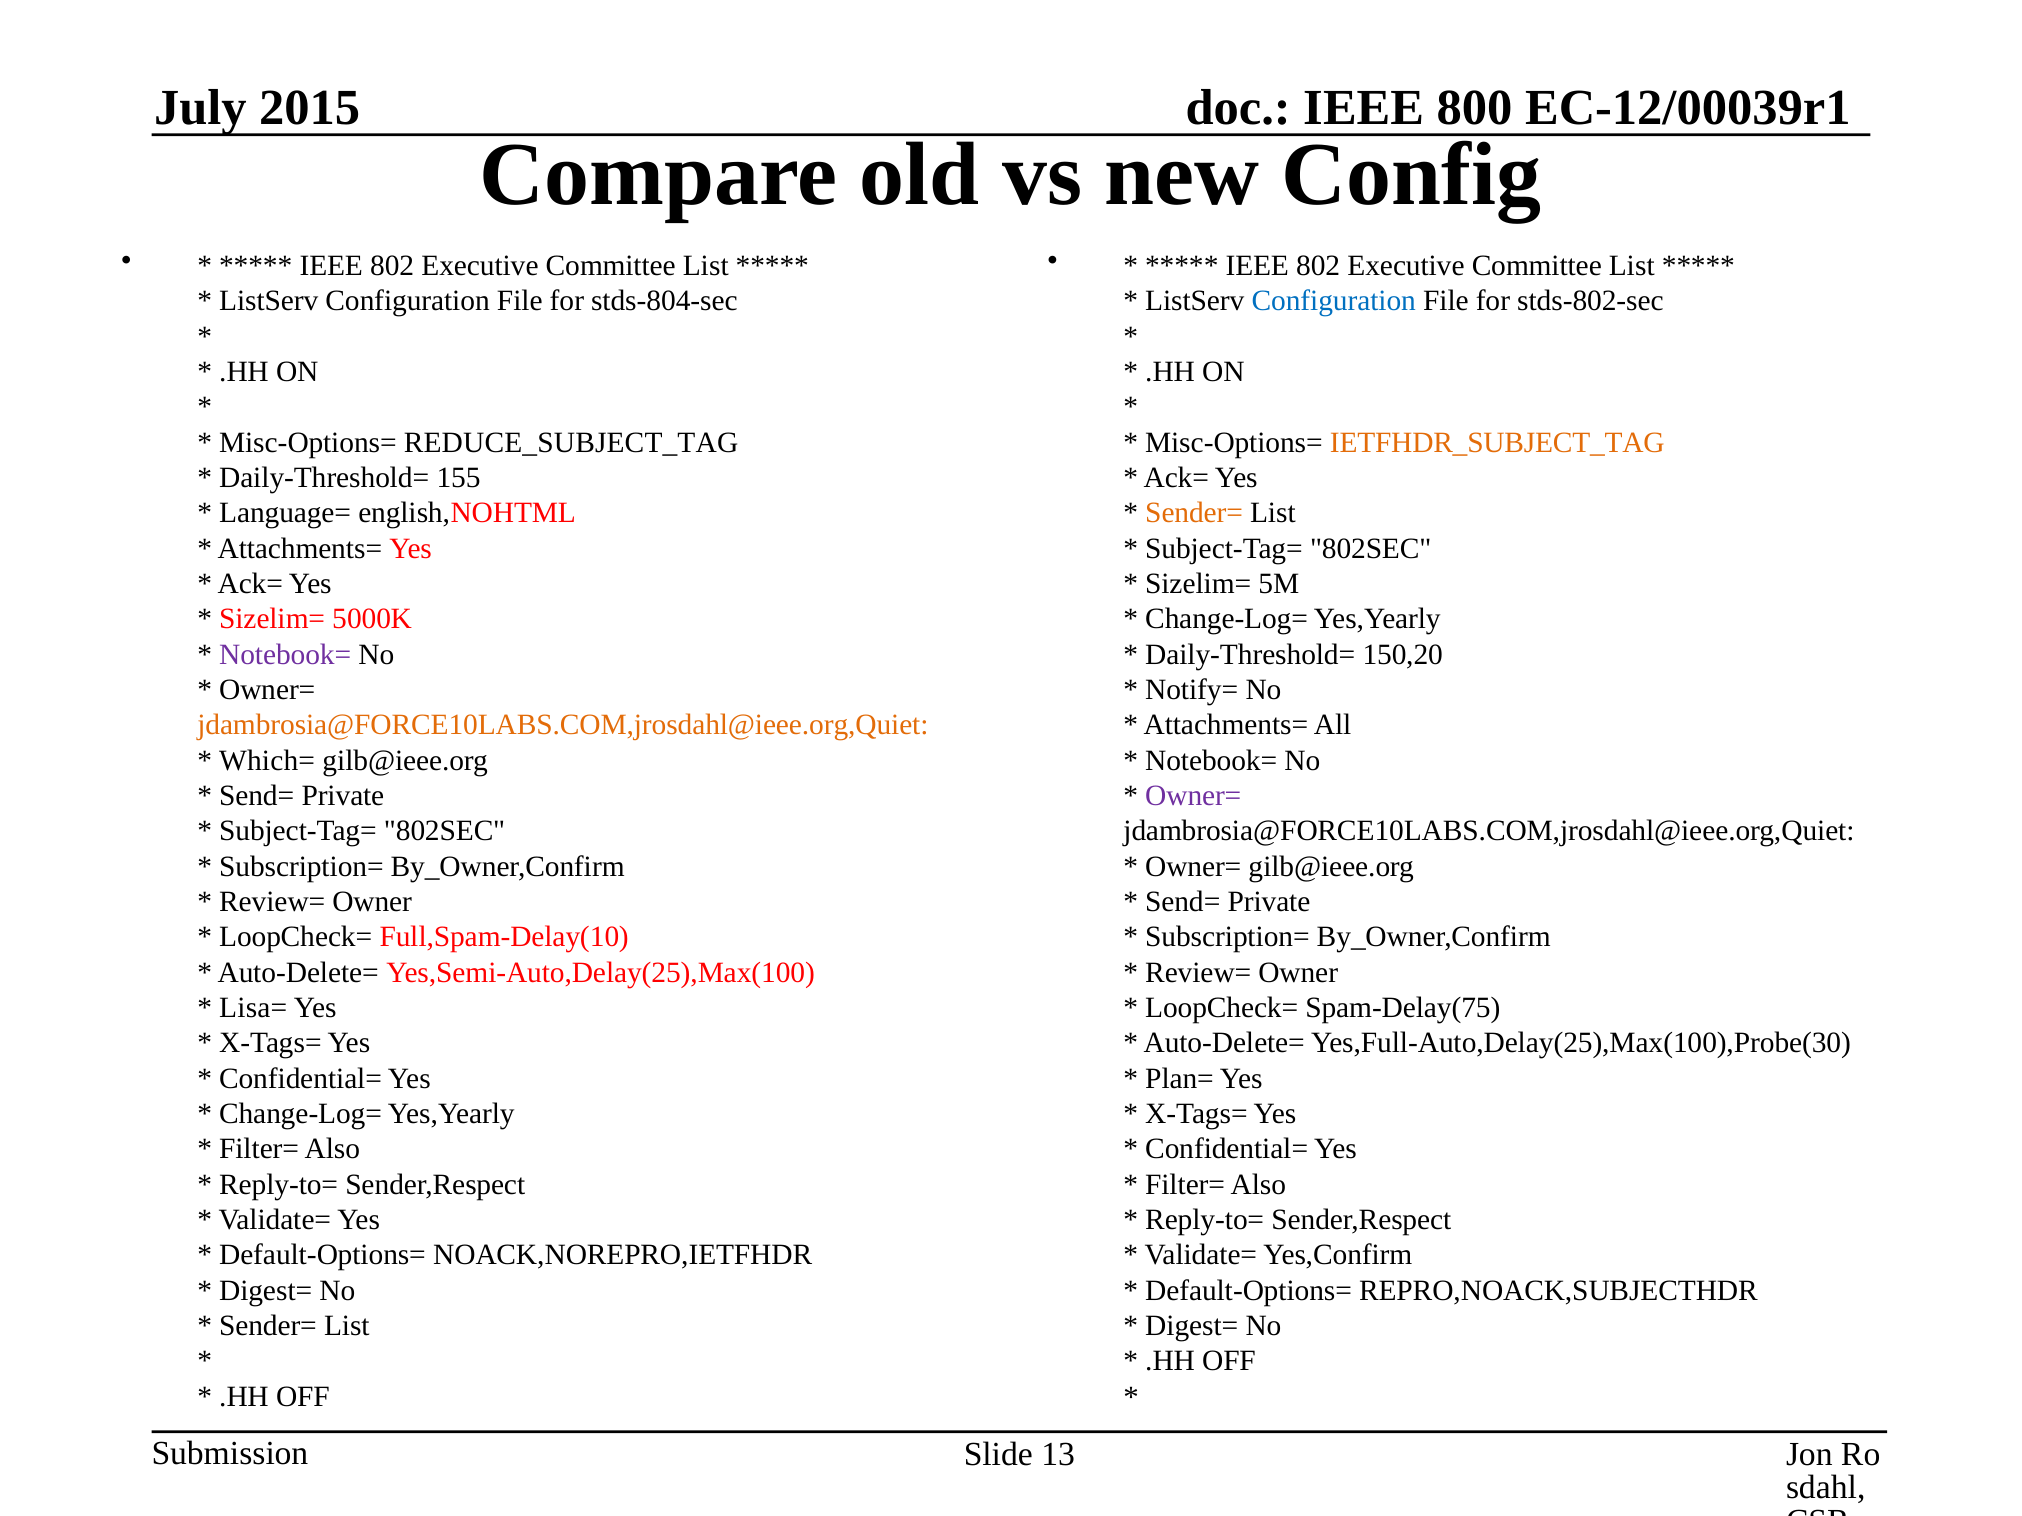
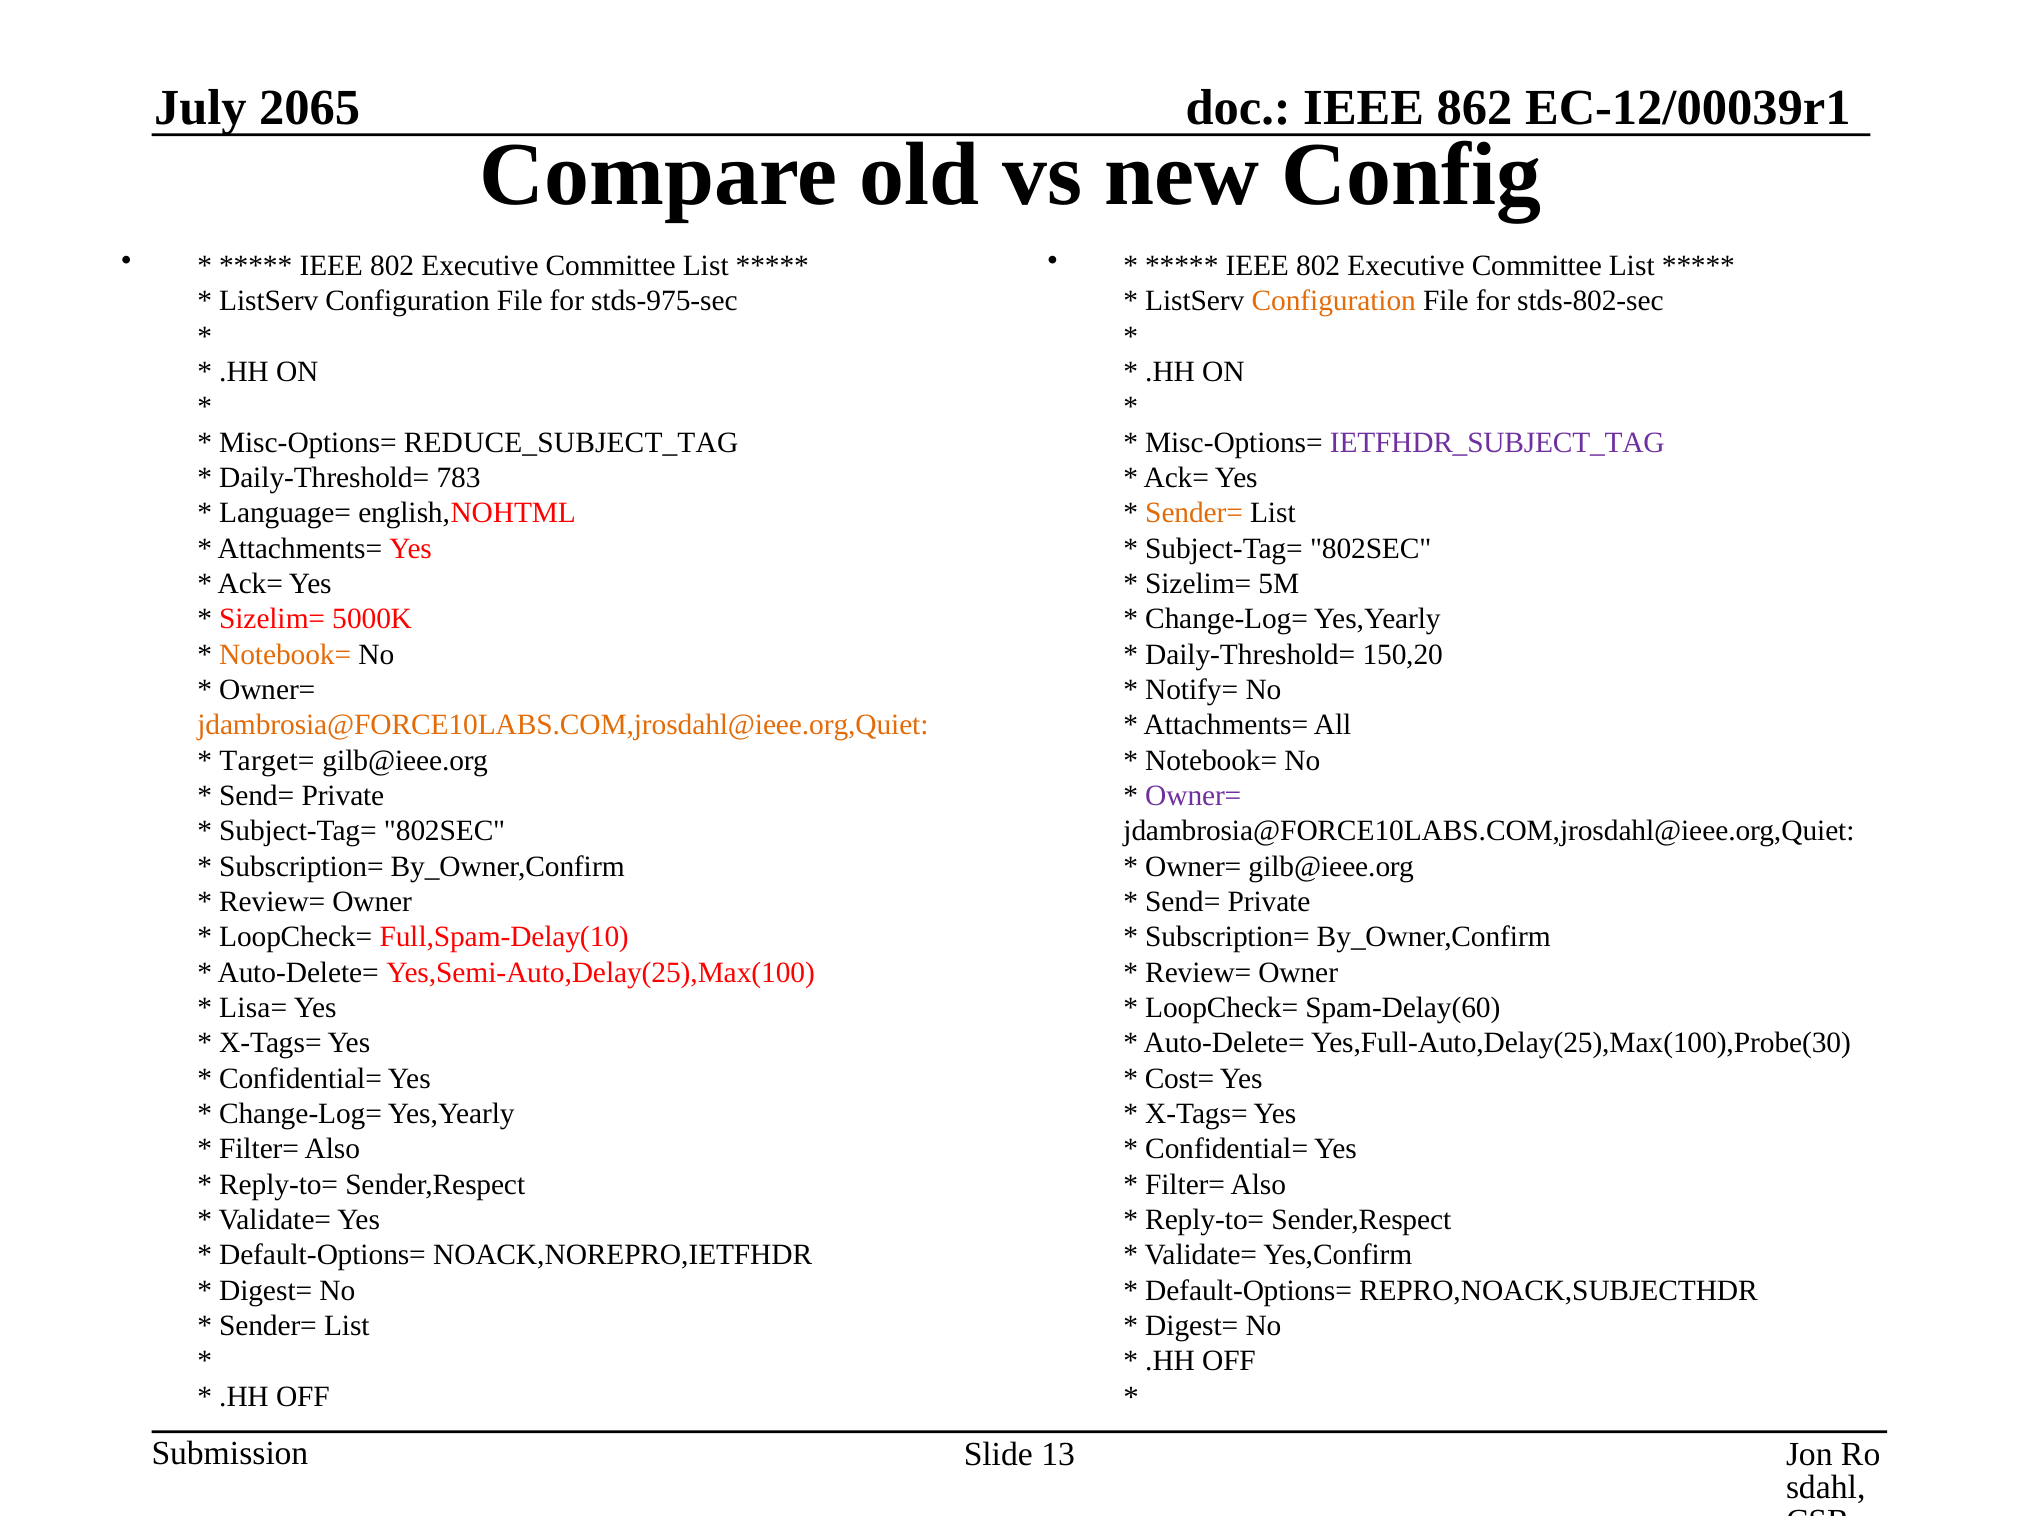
2015: 2015 -> 2065 (310, 108)
800: 800 -> 862 (1474, 108)
stds-804-sec: stds-804-sec -> stds-975-sec (664, 301)
Configuration colour: blue -> orange (1334, 301)
IETFHDR_SUBJECT_TAG colour: orange -> purple (1497, 443)
155: 155 -> 783 (459, 478)
Notebook= colour: purple -> orange (285, 655)
Which=: Which= -> Target= (267, 761)
Spam-Delay(75: Spam-Delay(75 -> Spam-Delay(60 (1403, 1008)
Plan=: Plan= -> Cost= (1180, 1079)
